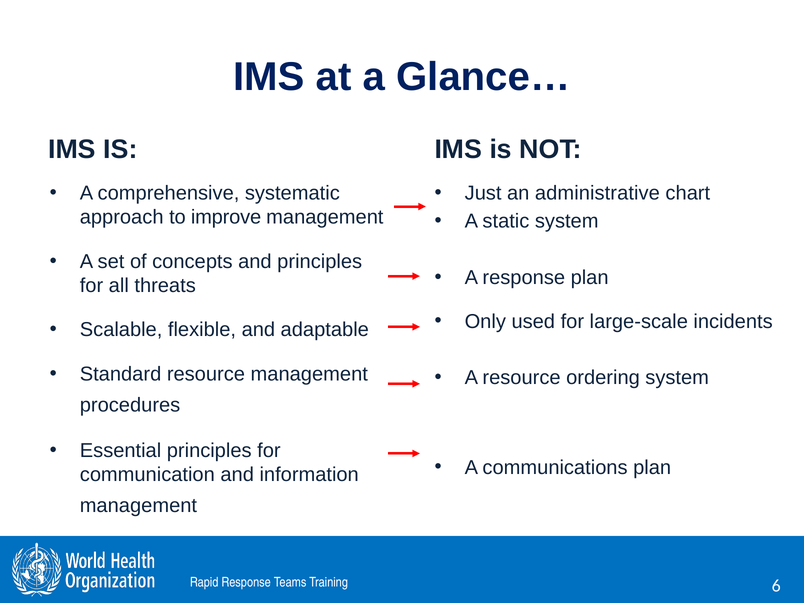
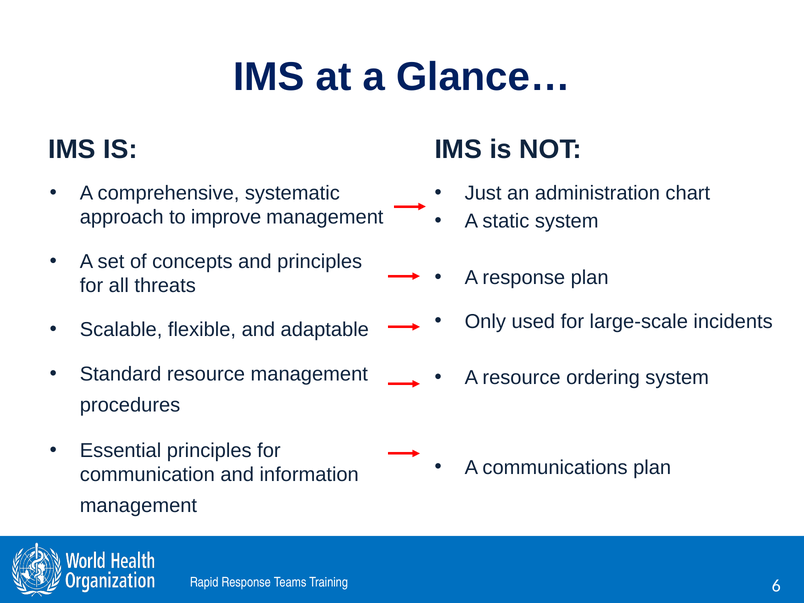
administrative: administrative -> administration (597, 193)
